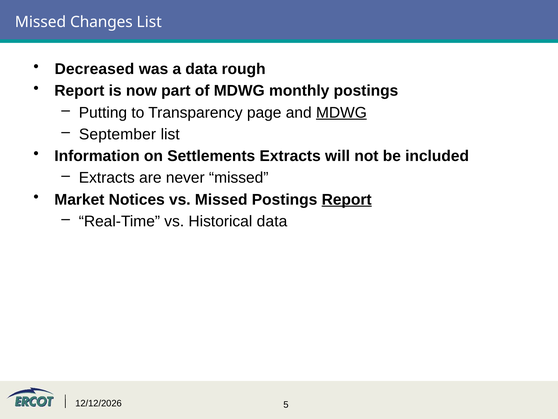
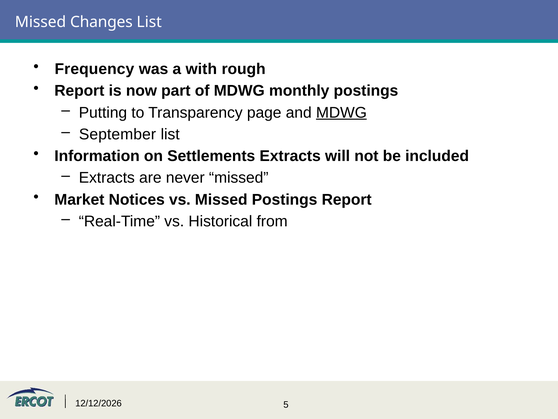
Decreased: Decreased -> Frequency (94, 69)
a data: data -> with (201, 69)
Report underline: present -> none (347, 199)
Historical data: data -> from (272, 221)
